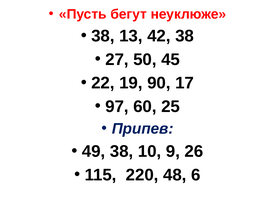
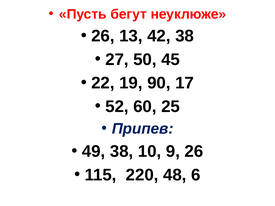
38: 38 -> 26 (103, 36)
97: 97 -> 52 (117, 107)
